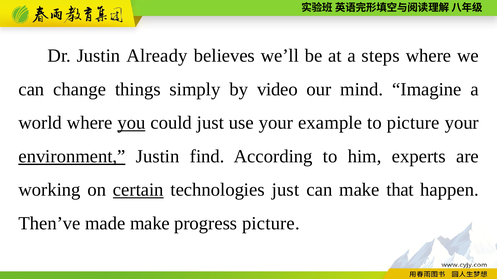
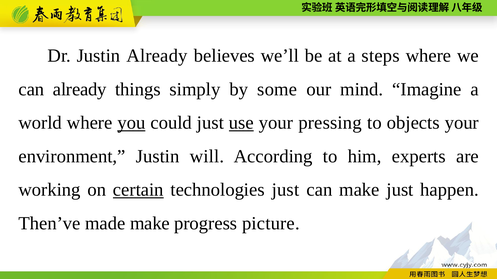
can change: change -> already (80, 90)
video: video -> some (277, 90)
use underline: none -> present (241, 123)
example: example -> pressing (330, 123)
to picture: picture -> objects (413, 123)
environment underline: present -> none (72, 157)
find: find -> will (207, 157)
make that: that -> just (400, 190)
